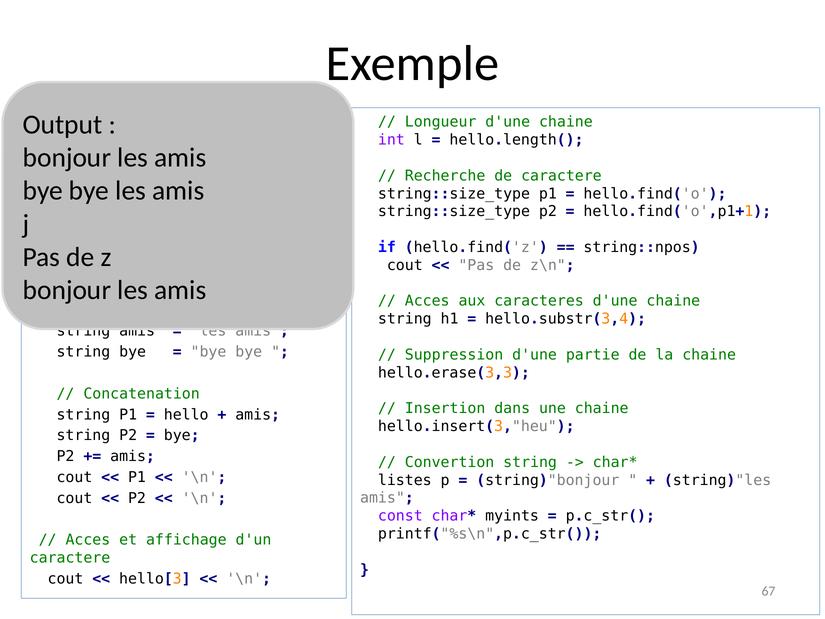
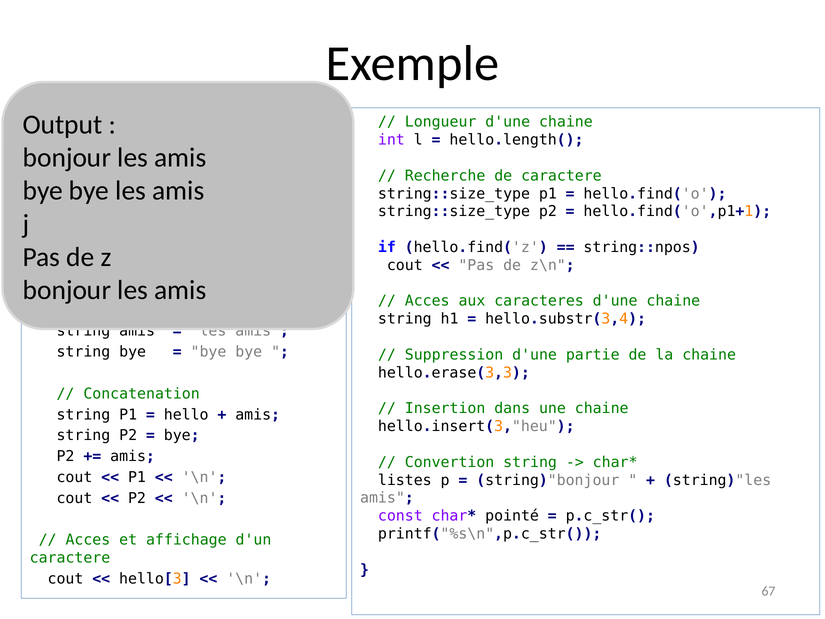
myints: myints -> pointé (512, 516)
